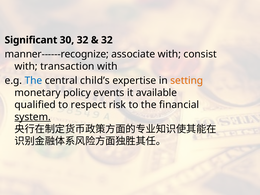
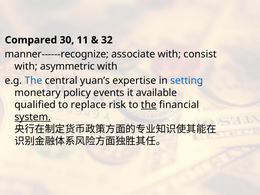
Significant: Significant -> Compared (31, 40)
30 32: 32 -> 11 (83, 40)
transaction: transaction -> asymmetric (67, 66)
child’s: child’s -> yuan’s (95, 81)
setting colour: orange -> blue (187, 81)
respect: respect -> replace (89, 105)
the underline: none -> present (149, 105)
